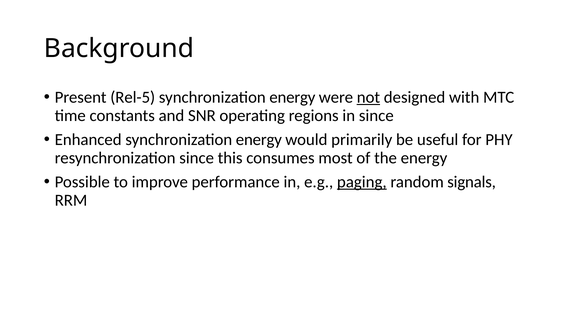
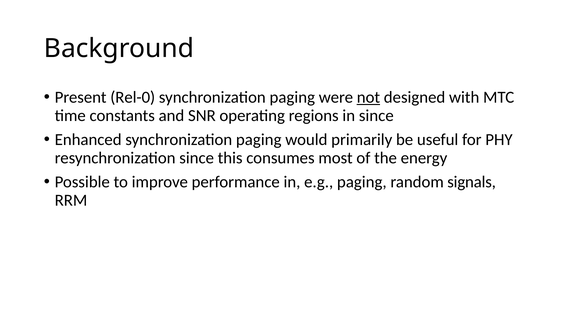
Rel-5: Rel-5 -> Rel-0 (133, 97)
energy: energy -> paging (292, 97)
Enhanced synchronization energy: energy -> paging (259, 140)
paging underline: present -> none (362, 182)
